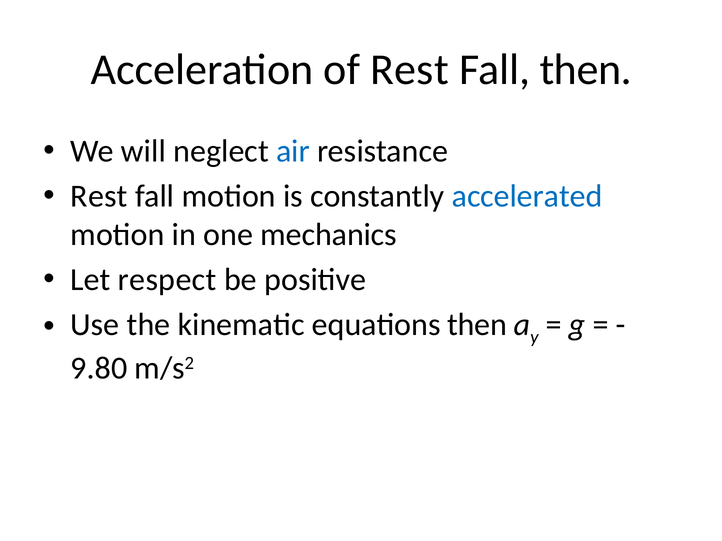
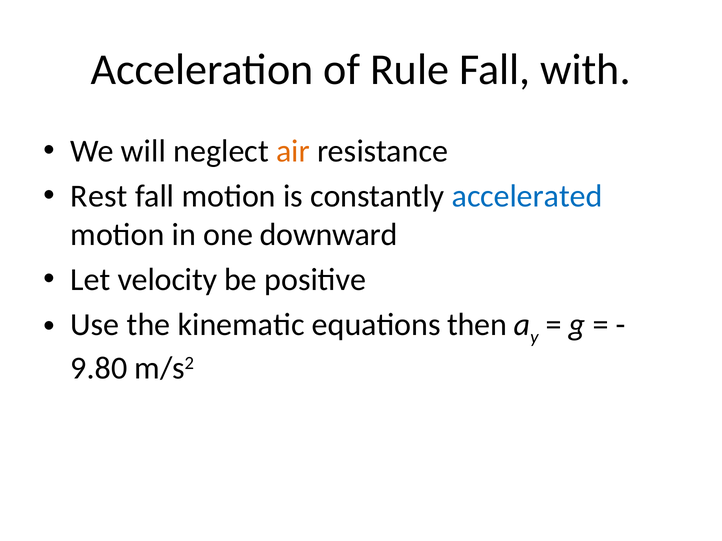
of Rest: Rest -> Rule (410, 70)
Fall then: then -> with (586, 70)
air colour: blue -> orange (293, 151)
mechanics: mechanics -> downward (329, 235)
respect: respect -> velocity (167, 280)
